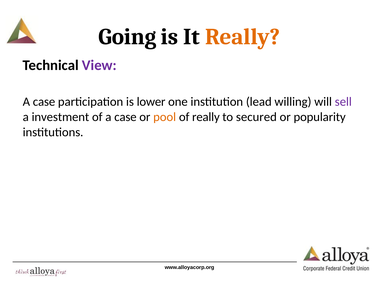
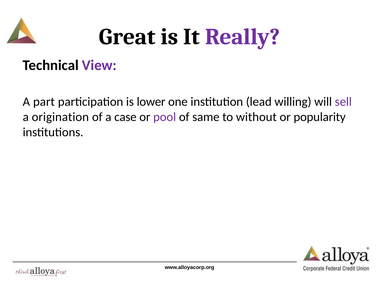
Going: Going -> Great (127, 37)
Really colour: orange -> purple (243, 37)
case: case -> part (44, 102)
investment: investment -> origination (60, 117)
pool colour: orange -> purple (165, 117)
of really: really -> same (206, 117)
secured: secured -> without (256, 117)
